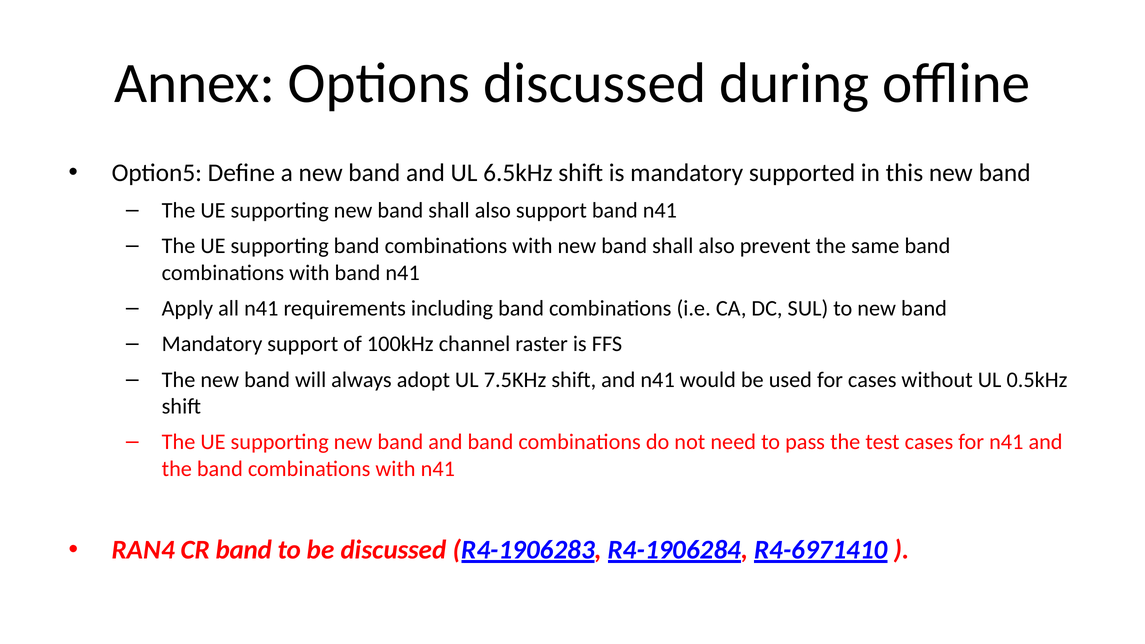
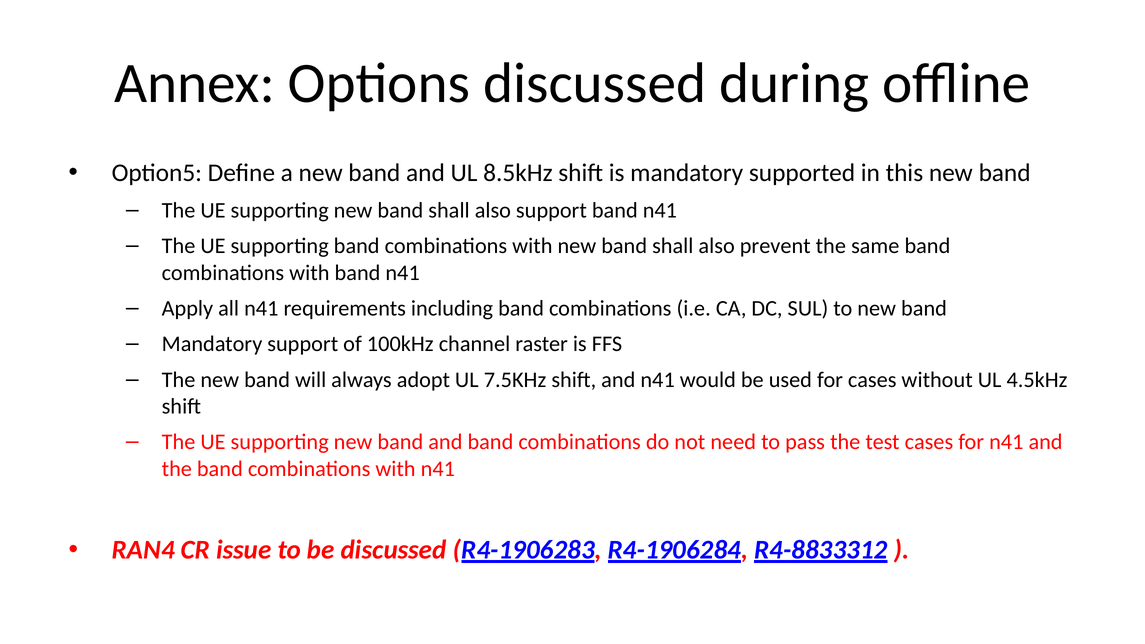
6.5kHz: 6.5kHz -> 8.5kHz (518, 173)
0.5kHz: 0.5kHz -> 4.5kHz (1037, 380)
CR band: band -> issue (244, 550)
R4-6971410: R4-6971410 -> R4-8833312 (821, 550)
